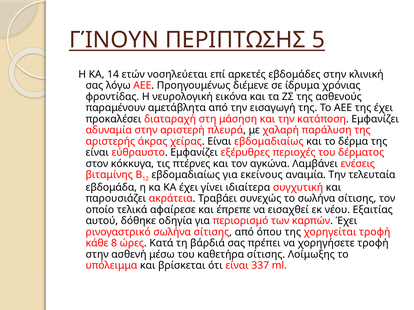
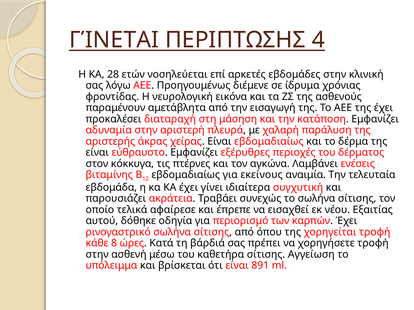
ΓΊΝΟΥΝ: ΓΊΝΟΥΝ -> ΓΊΝΕΤΑΙ (114, 40)
5: 5 -> 4 (318, 40)
14: 14 -> 28 (113, 75)
Λοίμωξης: Λοίμωξης -> Αγγείωση (311, 255)
337: 337 -> 891 (260, 266)
